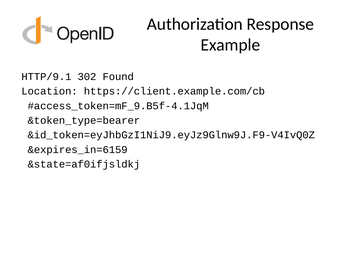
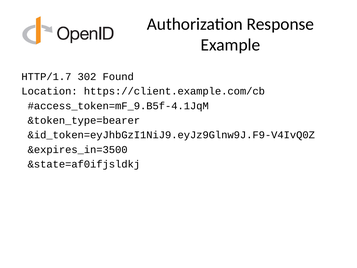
HTTP/9.1: HTTP/9.1 -> HTTP/1.7 (46, 77)
&expires_in=6159: &expires_in=6159 -> &expires_in=3500 (78, 149)
